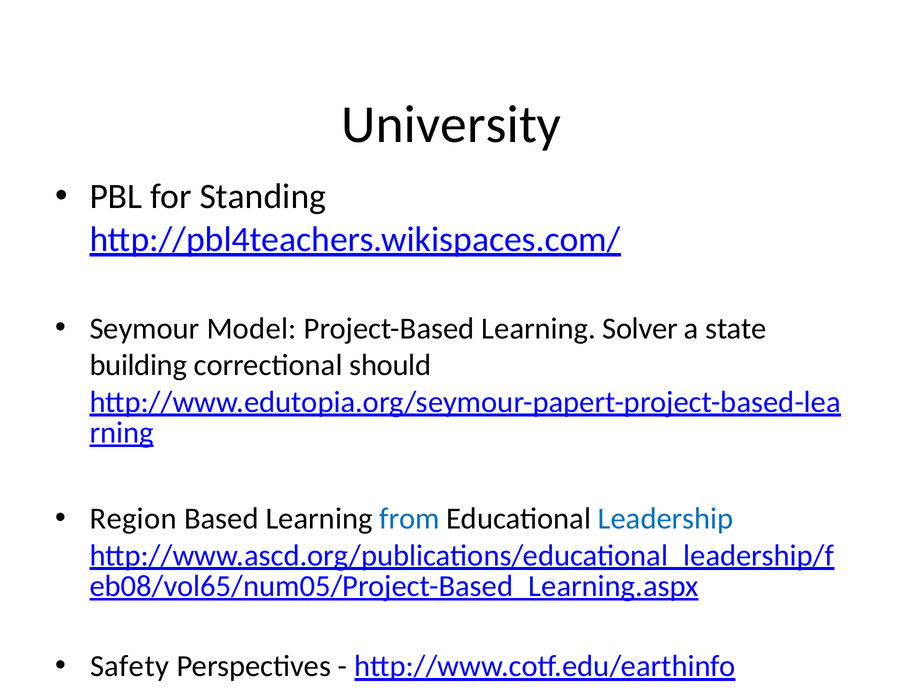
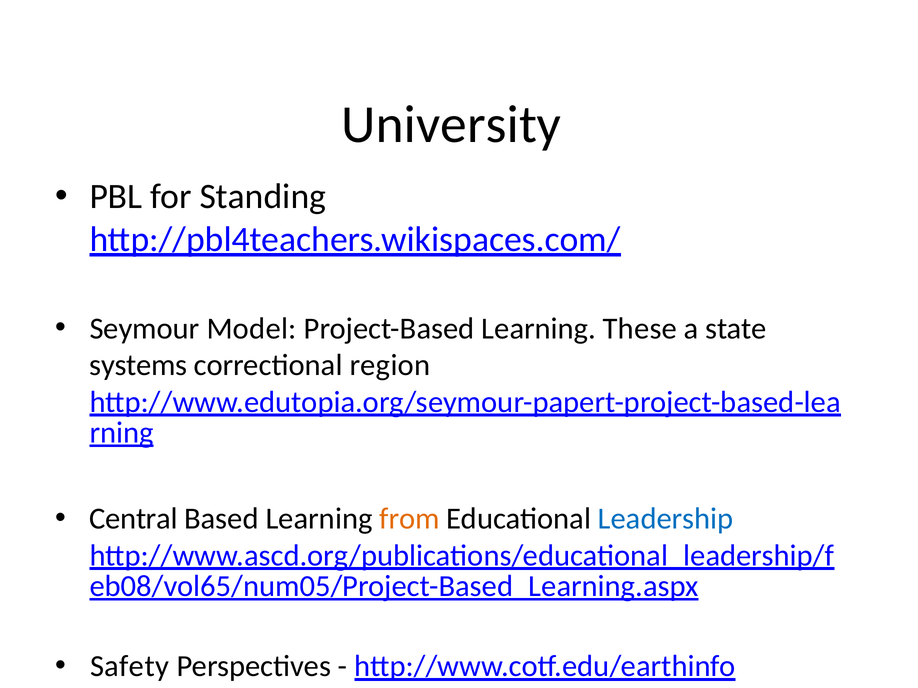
Solver: Solver -> These (640, 329)
building: building -> systems (138, 366)
should: should -> region (390, 366)
Region: Region -> Central (134, 519)
from colour: blue -> orange (409, 519)
